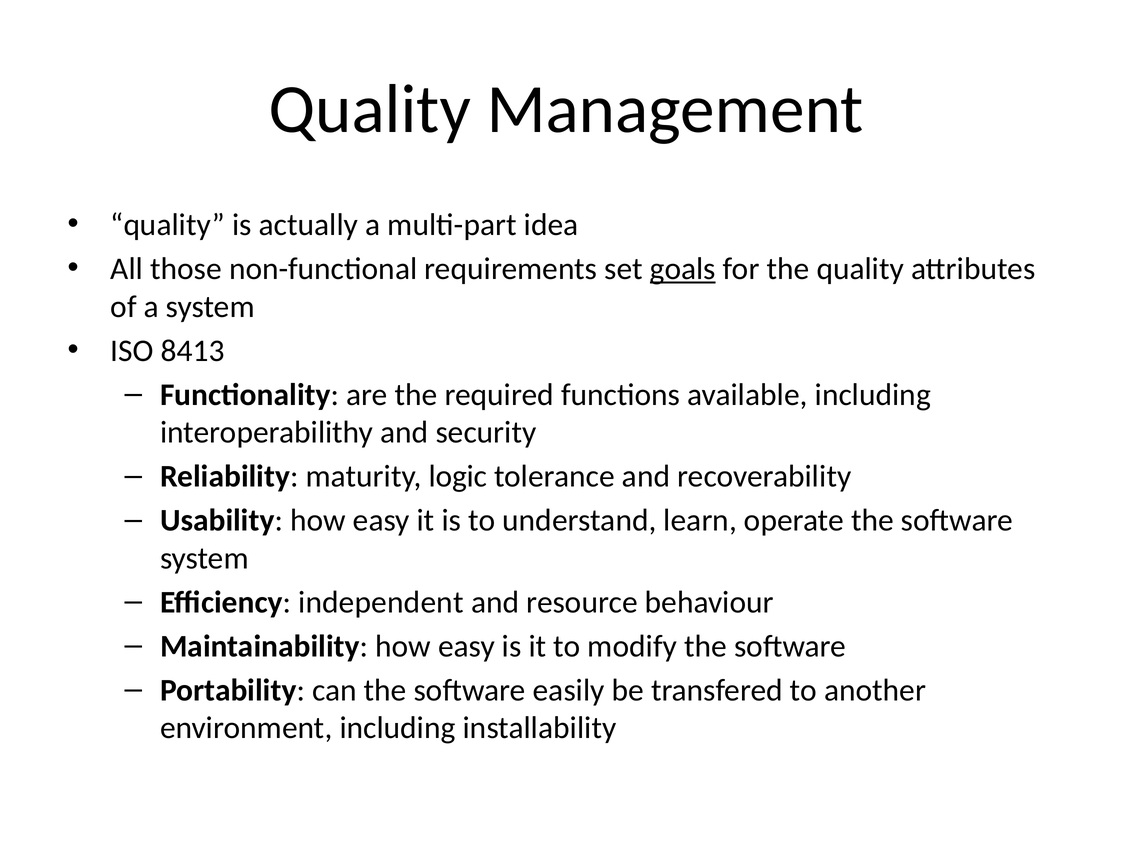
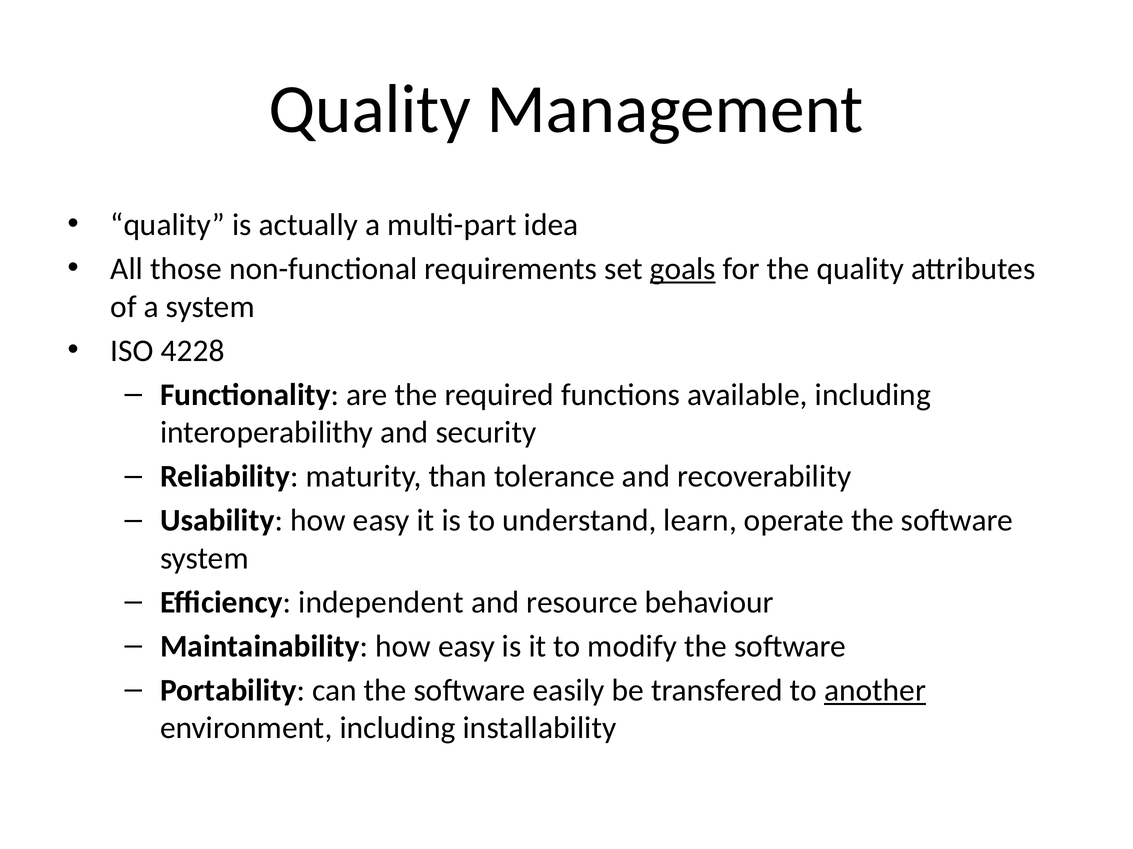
8413: 8413 -> 4228 (193, 351)
logic: logic -> than (458, 477)
another underline: none -> present (875, 691)
